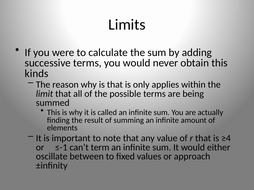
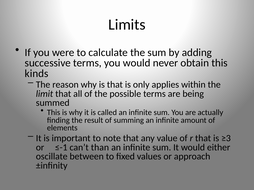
≥4: ≥4 -> ≥3 (226, 139)
term: term -> than (100, 148)
